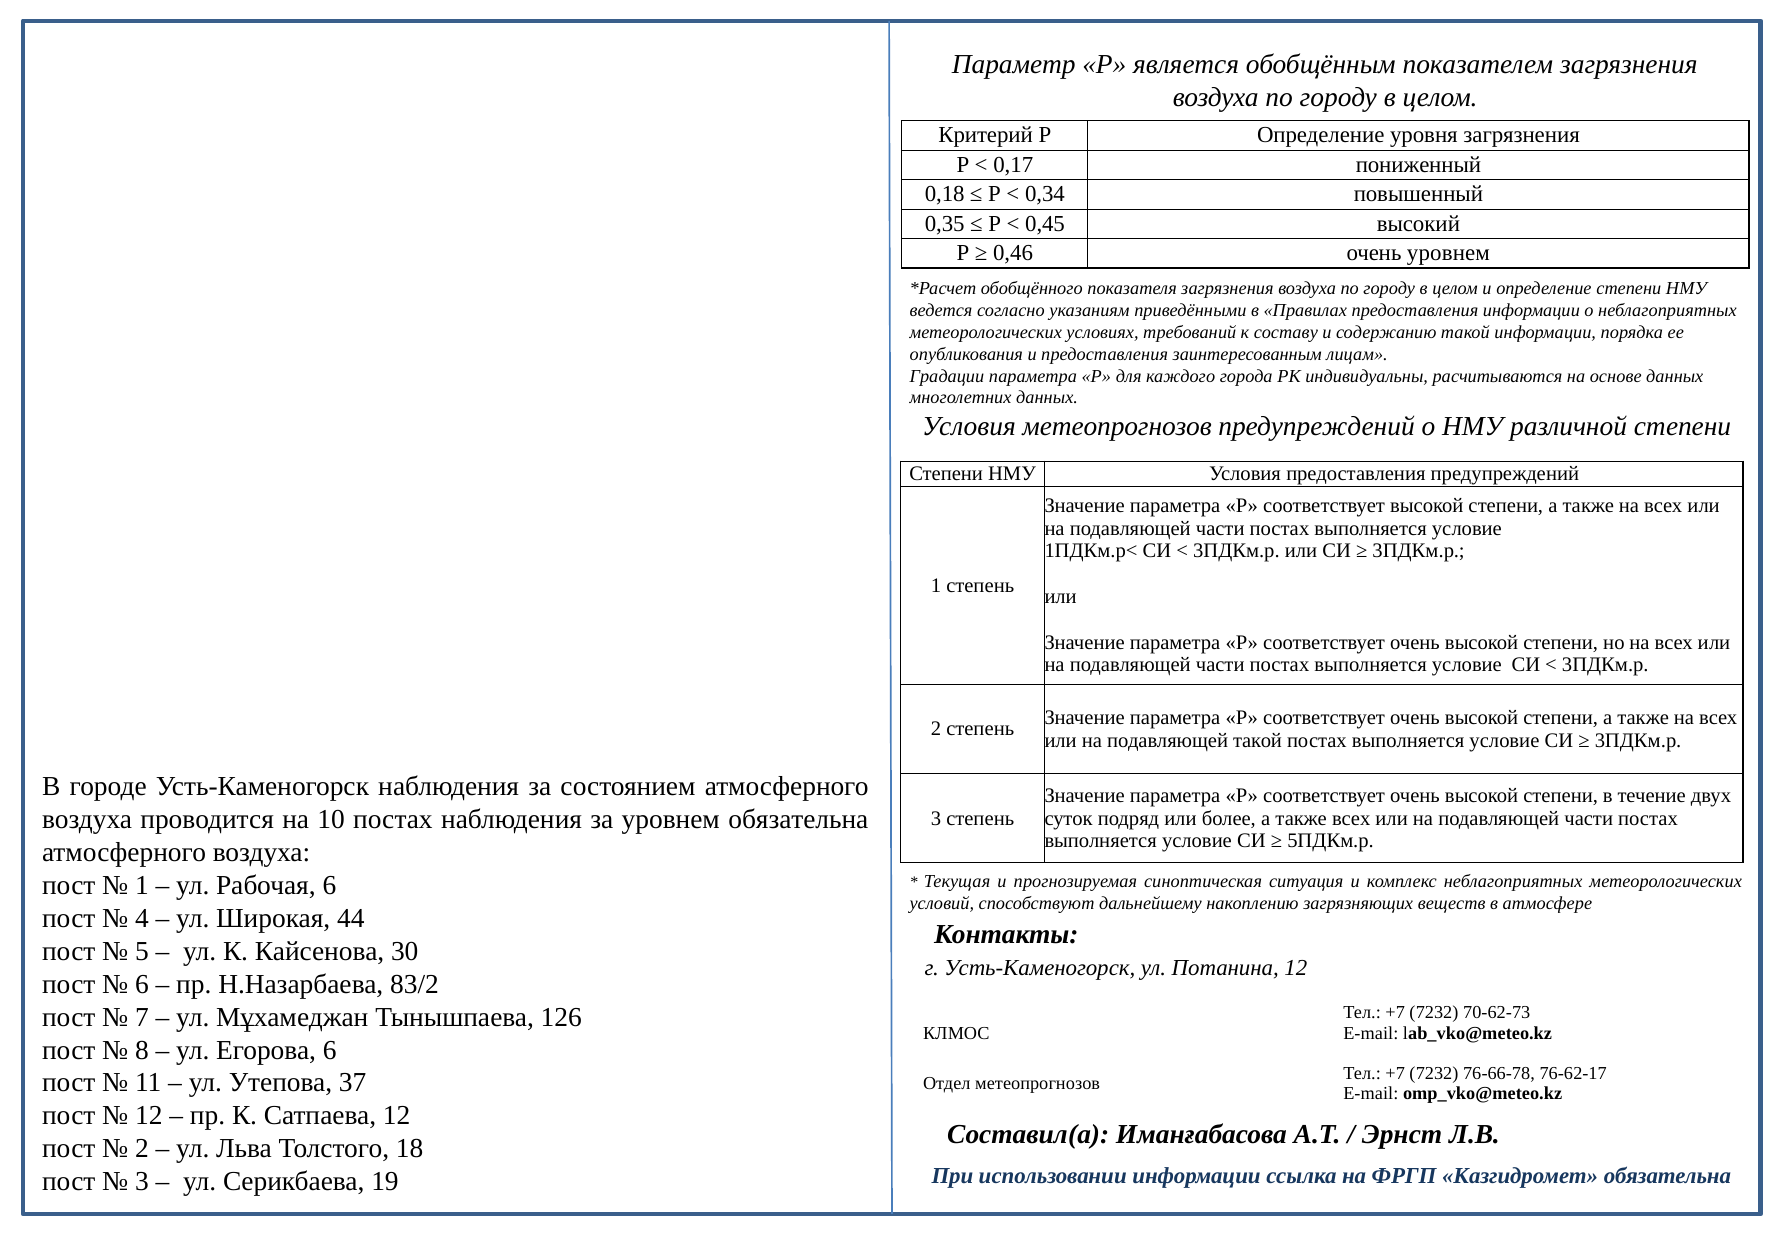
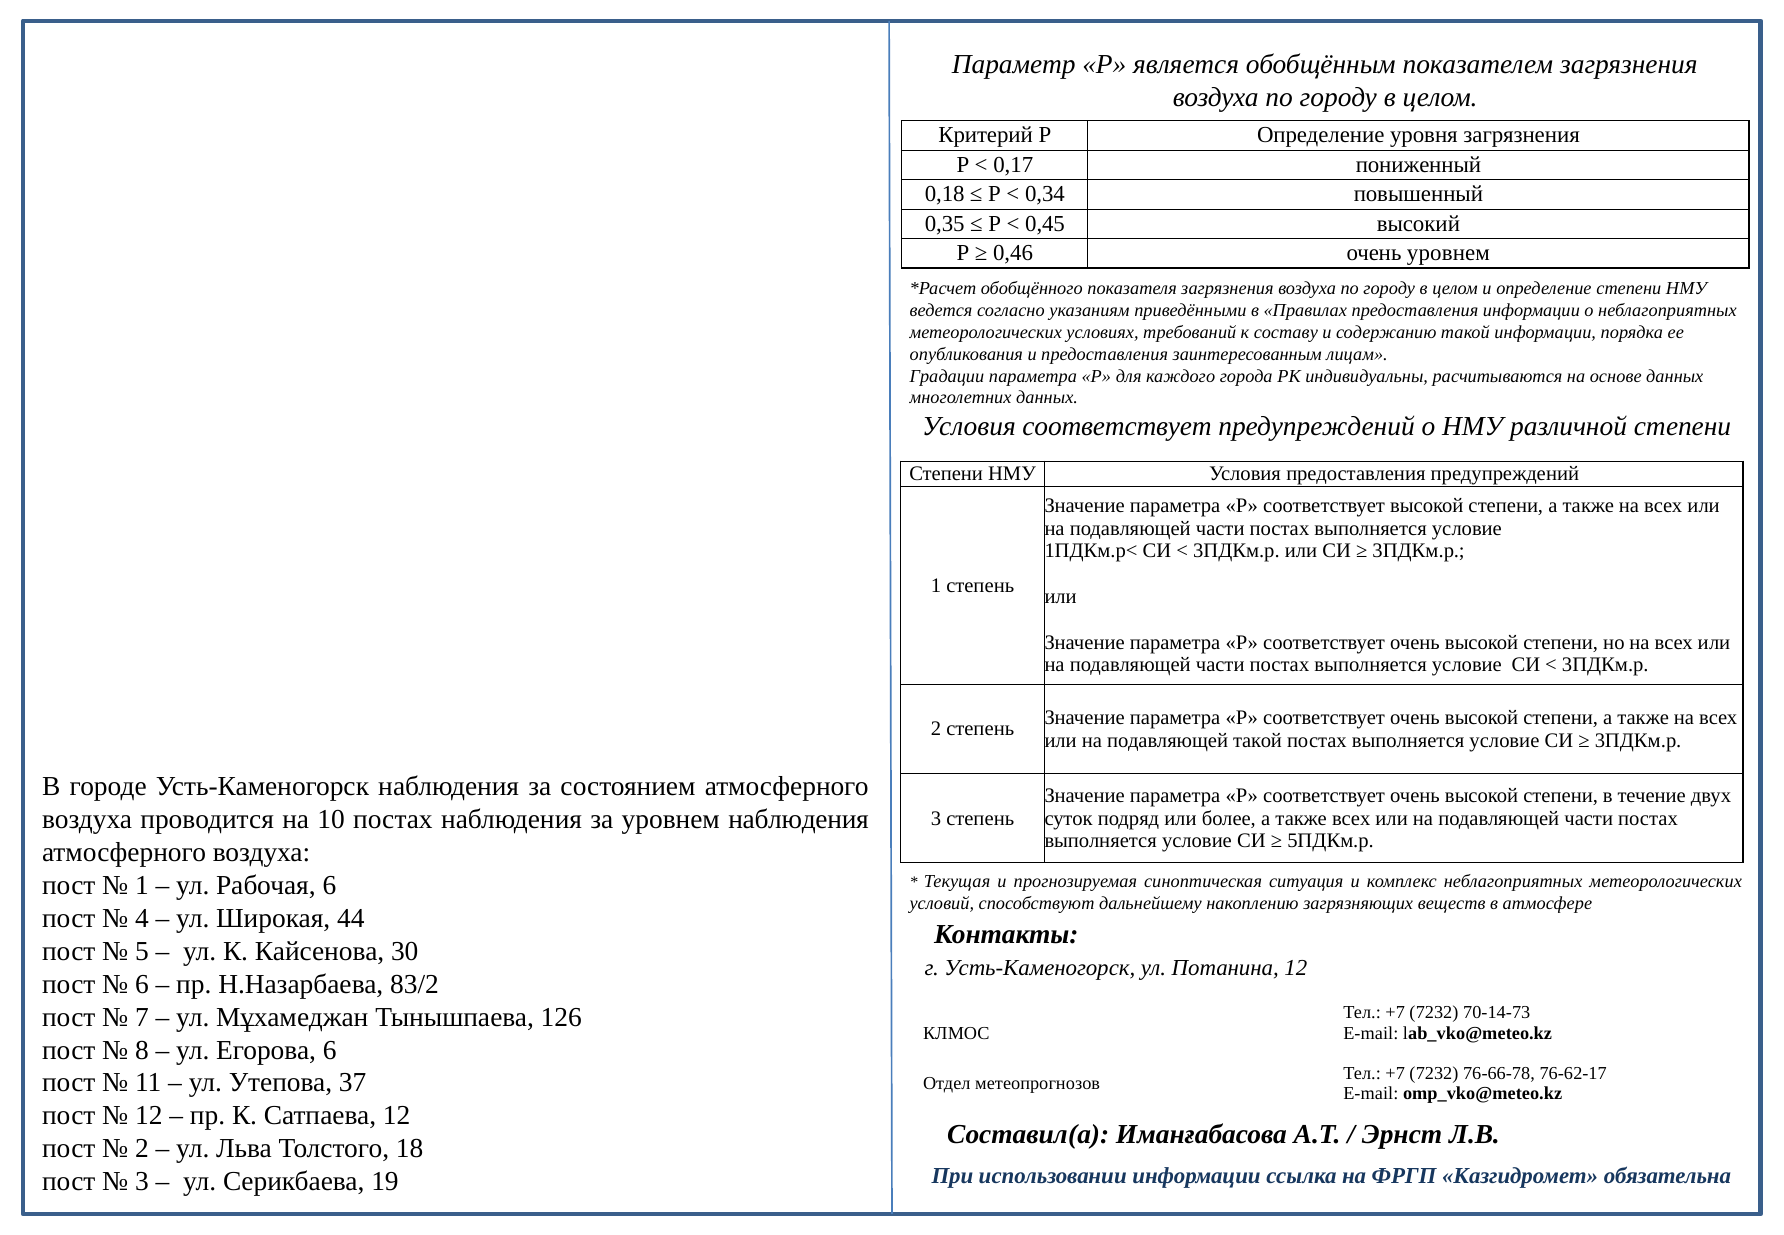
Условия метеопрогнозов: метеопрогнозов -> соответствует (1117, 427)
уровнем обязательна: обязательна -> наблюдения (799, 820)
70-62-73: 70-62-73 -> 70-14-73 (1497, 1013)
